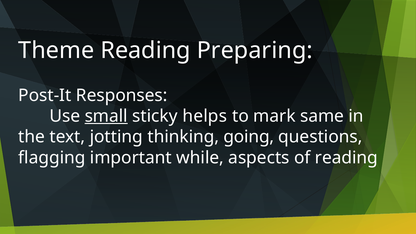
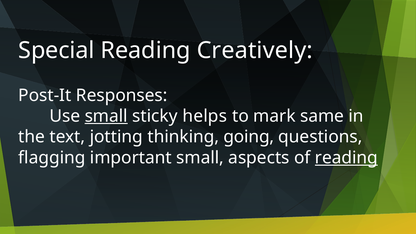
Theme: Theme -> Special (56, 50)
Preparing: Preparing -> Creatively (255, 50)
important while: while -> small (200, 158)
reading underline: none -> present (346, 158)
